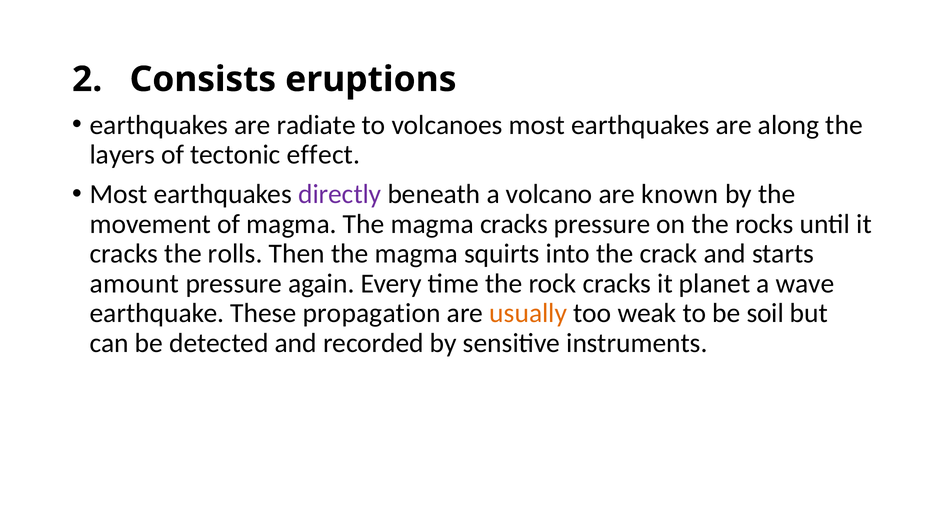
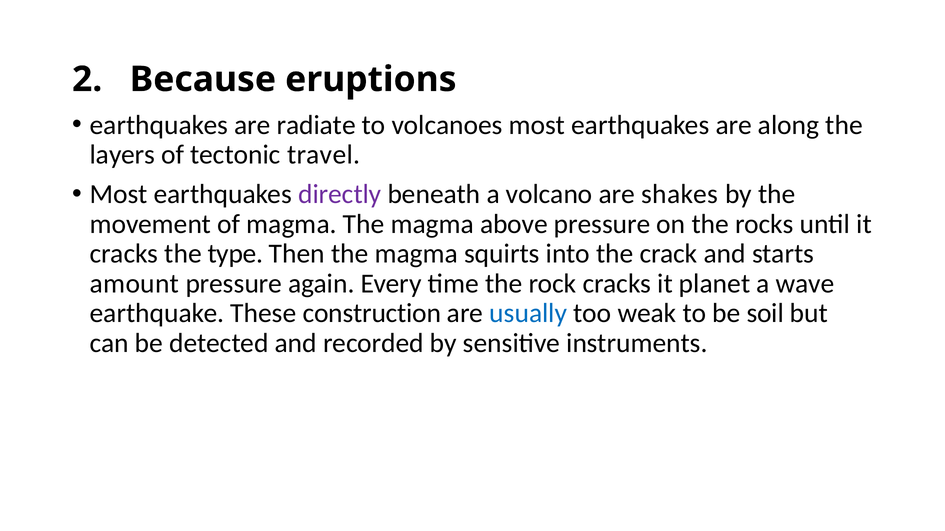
Consists: Consists -> Because (203, 79)
effect: effect -> travel (324, 155)
known: known -> shakes (680, 195)
magma cracks: cracks -> above (514, 224)
rolls: rolls -> type (235, 254)
propagation: propagation -> construction (372, 314)
usually colour: orange -> blue (528, 314)
